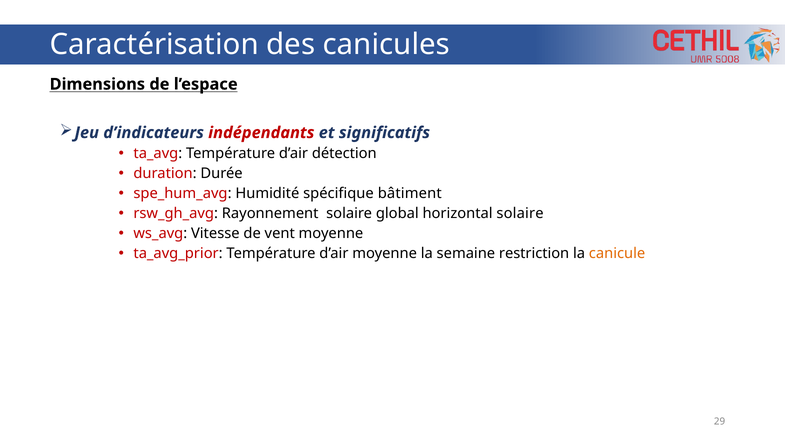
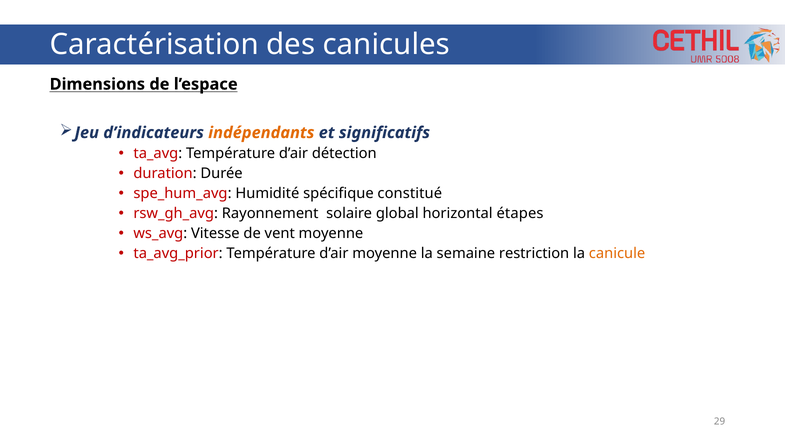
indépendants colour: red -> orange (261, 133)
bâtiment: bâtiment -> constitué (410, 193)
horizontal solaire: solaire -> étapes (520, 213)
